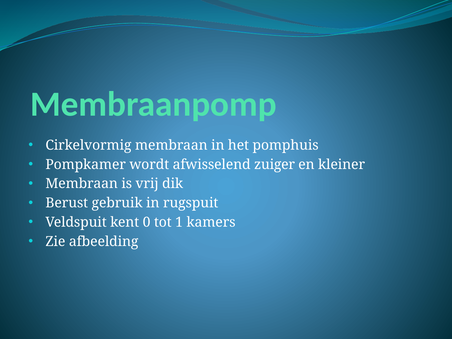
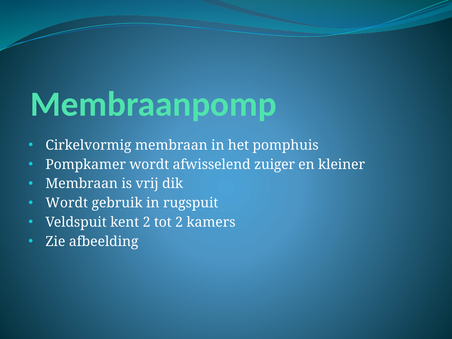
Berust: Berust -> Wordt (67, 203)
kent 0: 0 -> 2 (147, 222)
tot 1: 1 -> 2 (179, 222)
